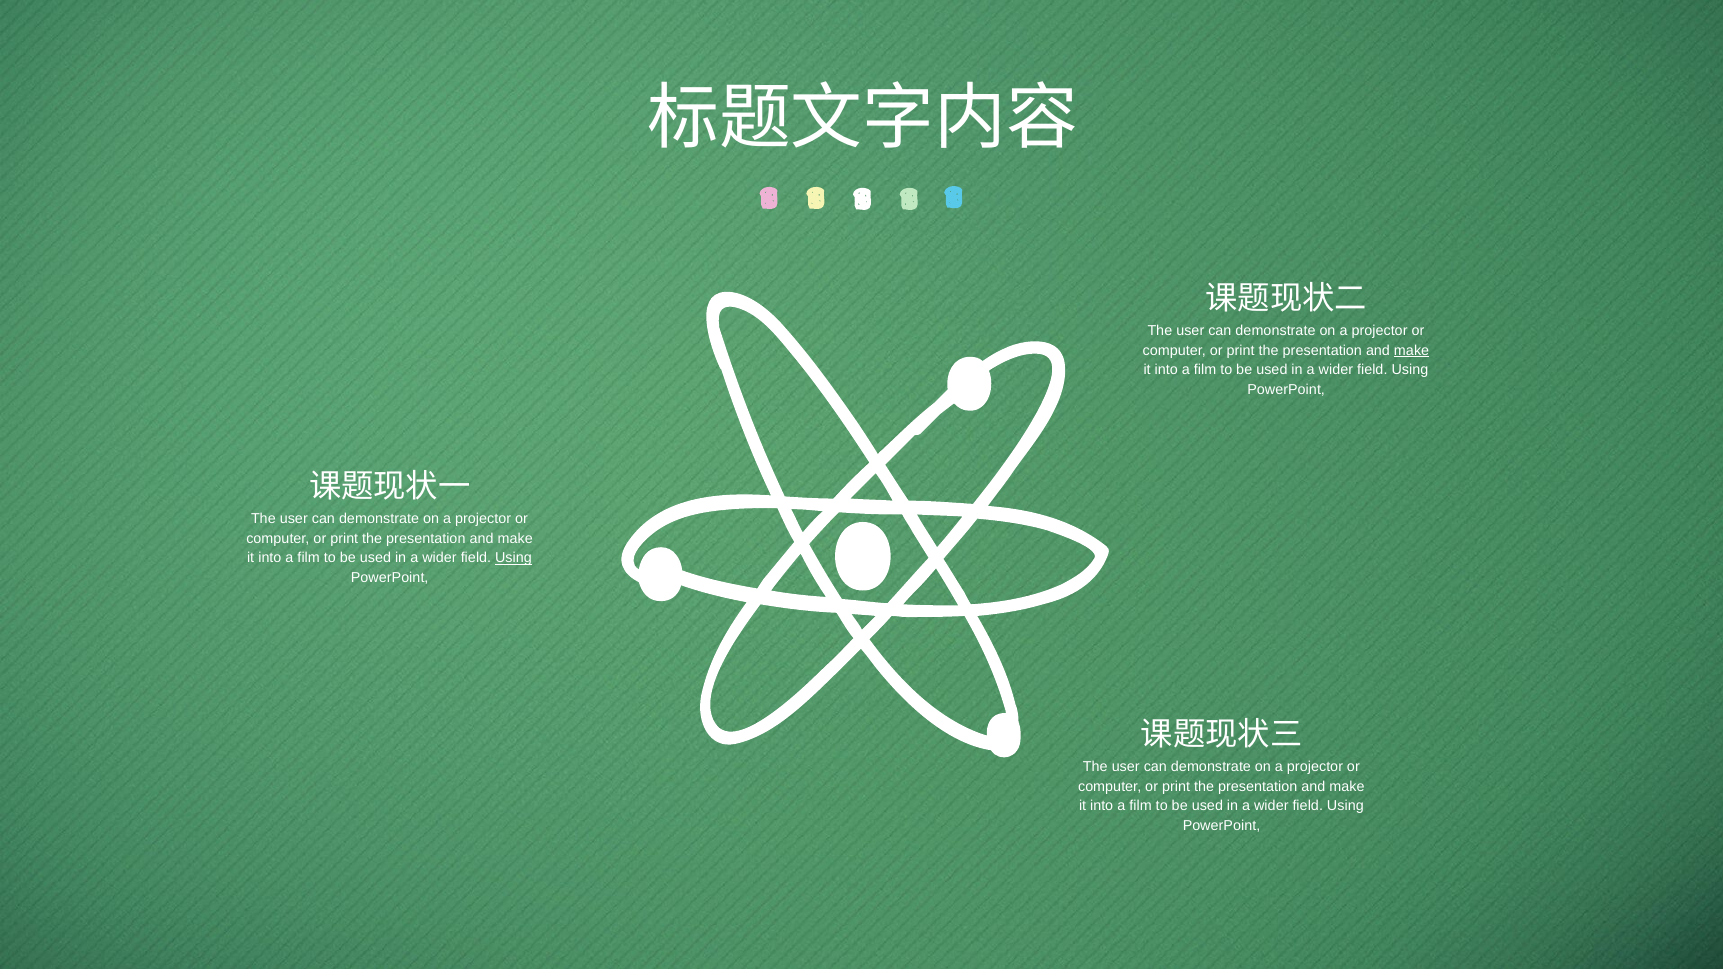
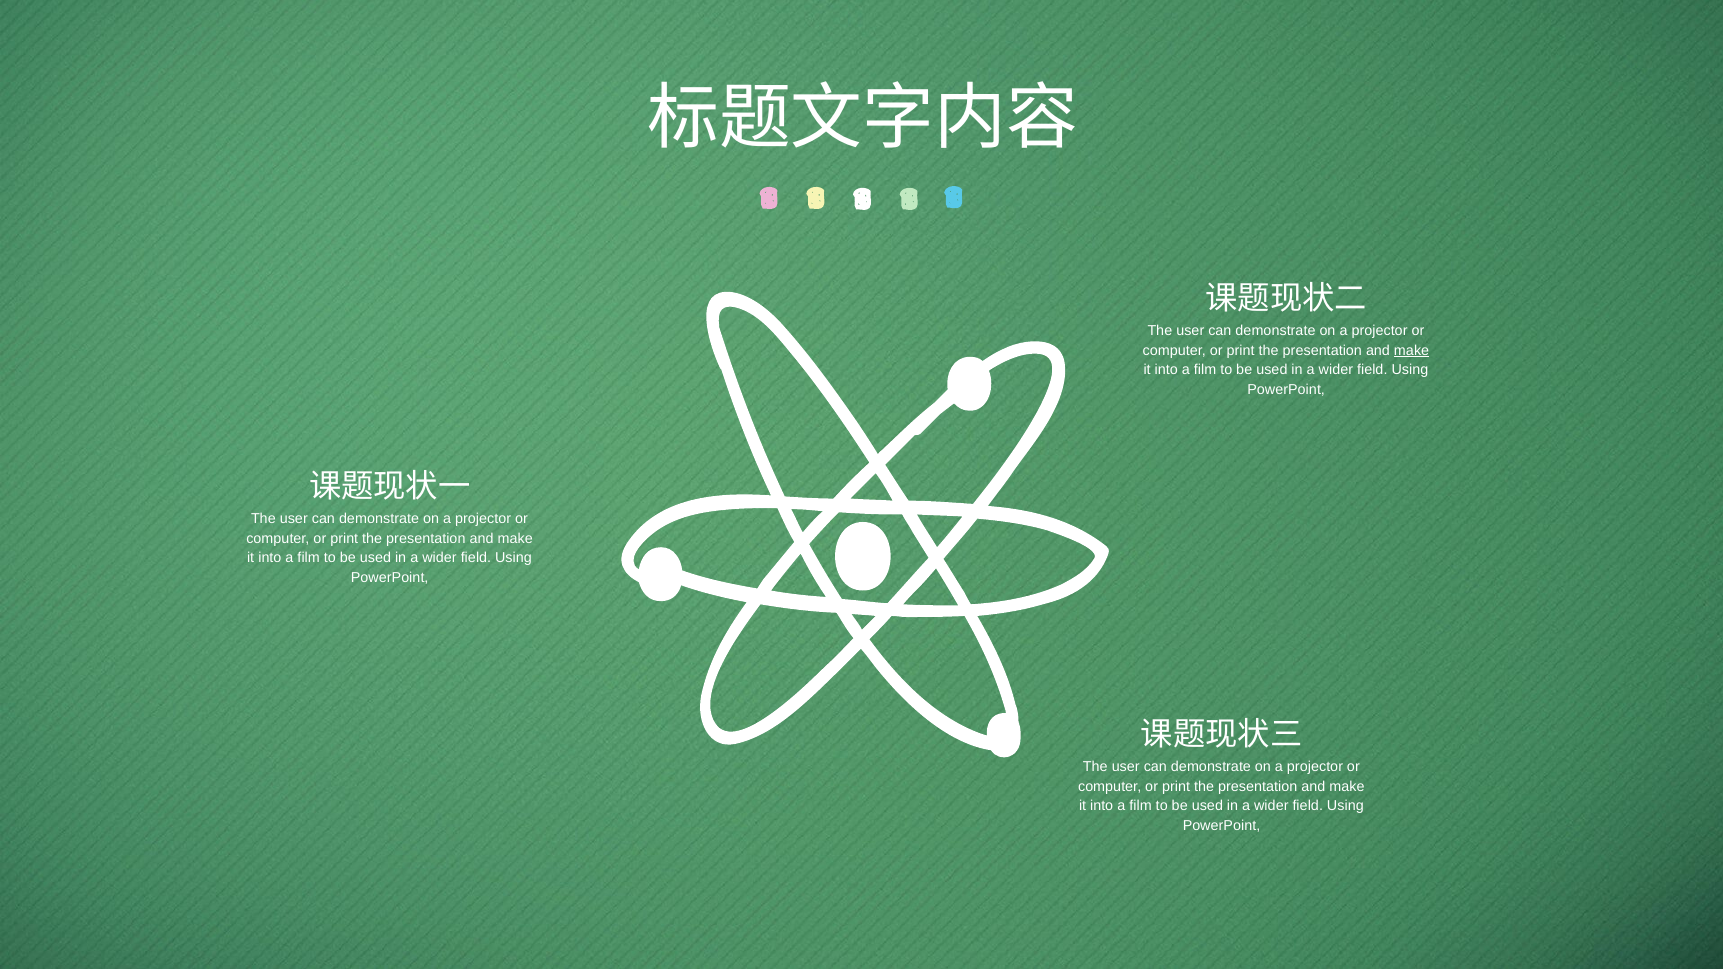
Using underline: present -> none (513, 558)
